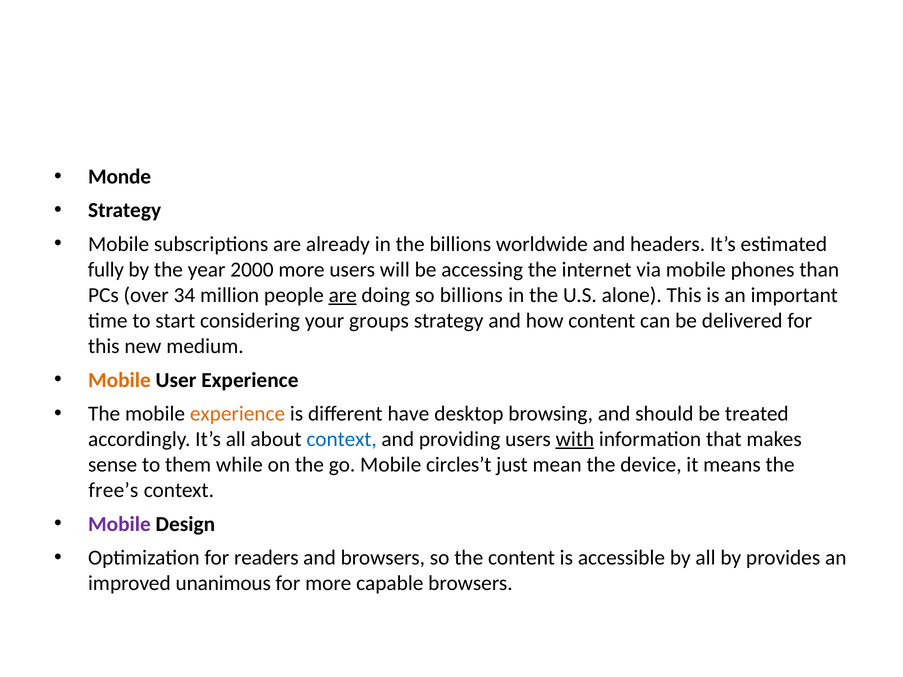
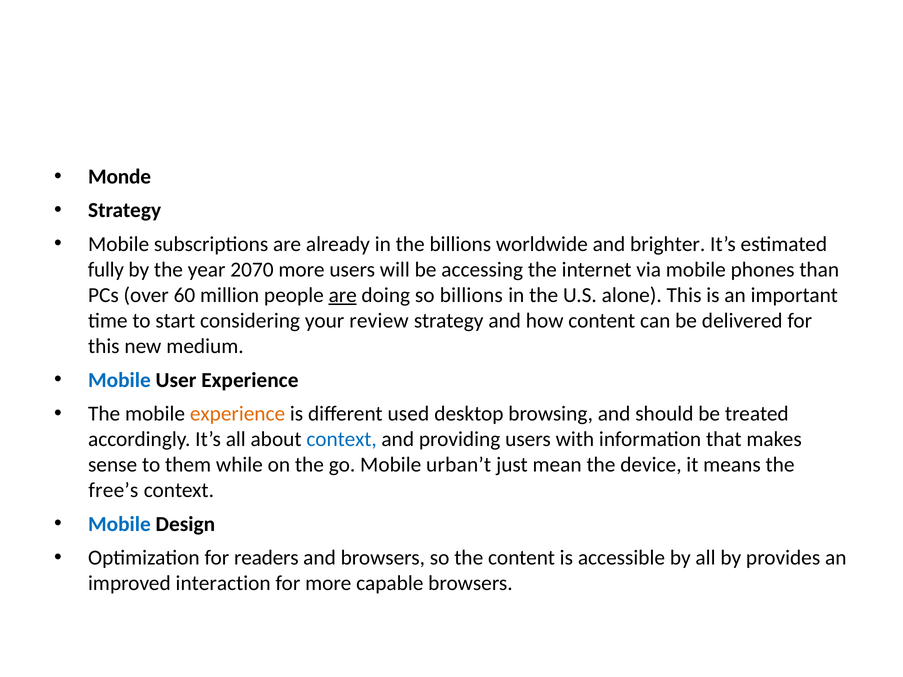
headers: headers -> brighter (668, 244)
2000: 2000 -> 2070 (252, 270)
34: 34 -> 60 (184, 295)
groups: groups -> review (379, 321)
Mobile colour: orange -> blue (119, 380)
have: have -> used (408, 414)
with underline: present -> none (575, 439)
circles’t: circles’t -> urban’t (459, 465)
Mobile colour: purple -> blue (119, 524)
unanimous: unanimous -> interaction (223, 583)
